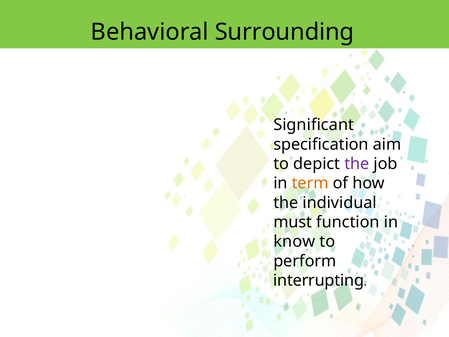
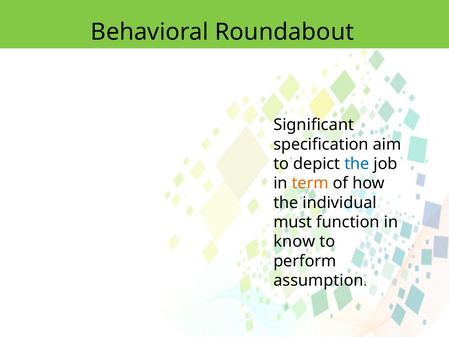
Surrounding: Surrounding -> Roundabout (284, 32)
the colour: purple -> blue (357, 164)
interrupting: interrupting -> assumption (318, 280)
